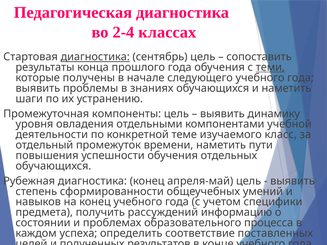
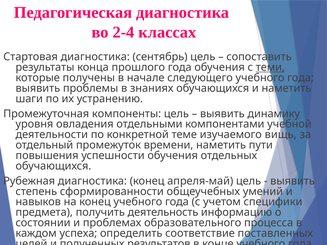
диагностика underline: present -> none (95, 57)
класс: класс -> вищь (281, 135)
рассуждений: рассуждений -> деятельность (163, 213)
